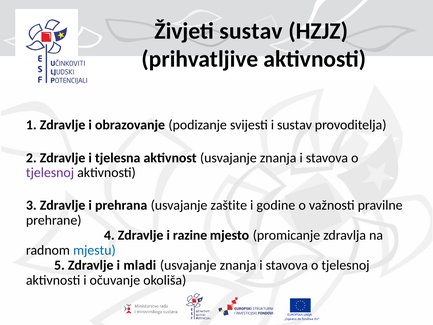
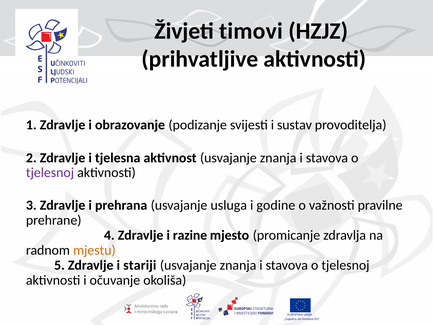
Živjeti sustav: sustav -> timovi (251, 31)
zaštite: zaštite -> usluga (229, 205)
mjestu colour: blue -> orange (94, 250)
mladi: mladi -> stariji (140, 265)
